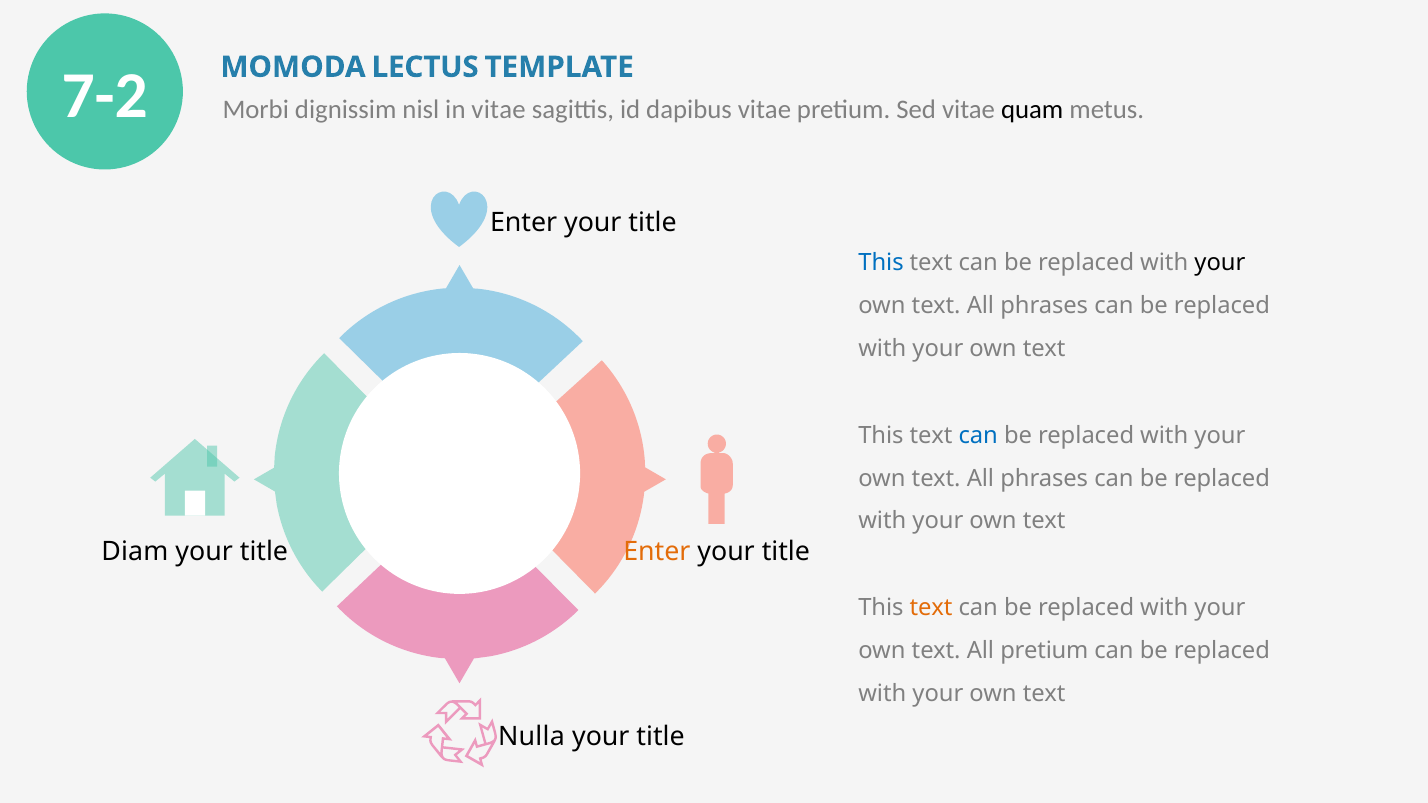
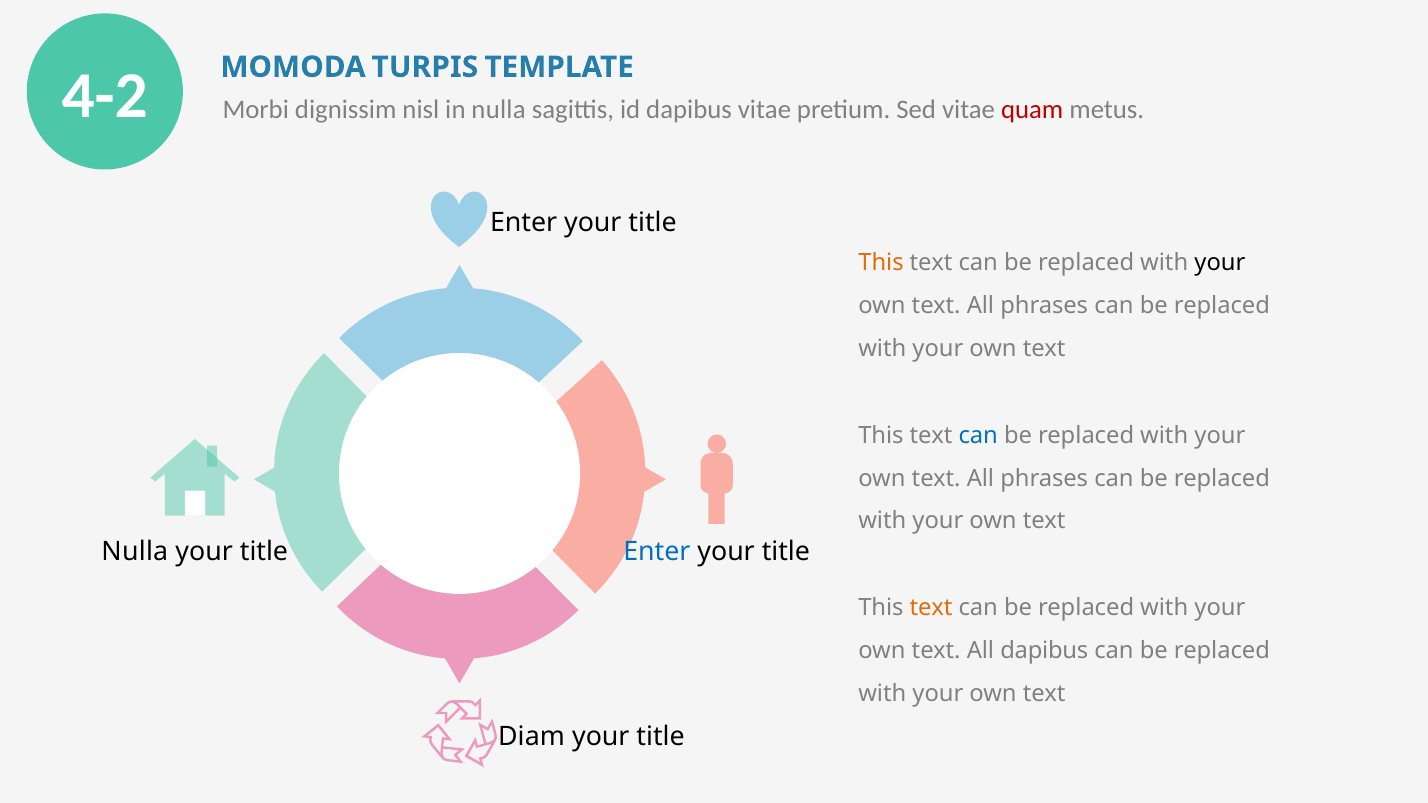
7-2: 7-2 -> 4-2 (105, 96)
LECTUS: LECTUS -> TURPIS (425, 67)
in vitae: vitae -> nulla (499, 110)
quam colour: black -> red (1032, 110)
This colour: blue -> orange (881, 263)
Diam: Diam -> Nulla (135, 552)
Enter colour: orange -> blue (657, 552)
All pretium: pretium -> dapibus (1044, 651)
Nulla: Nulla -> Diam (532, 737)
